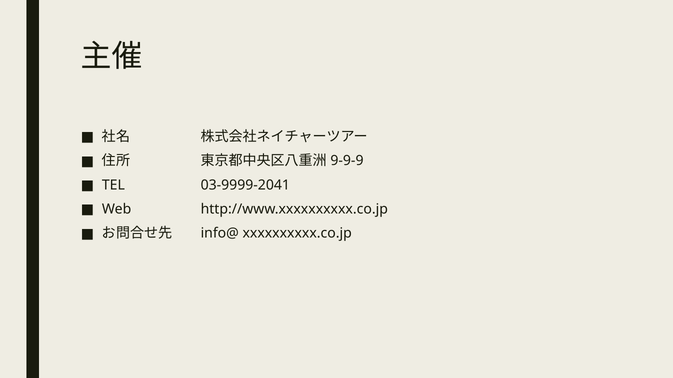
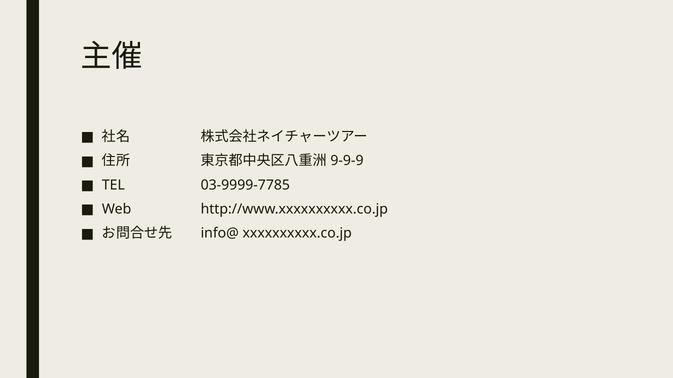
03-9999-2041: 03-9999-2041 -> 03-9999-7785 (245, 185)
